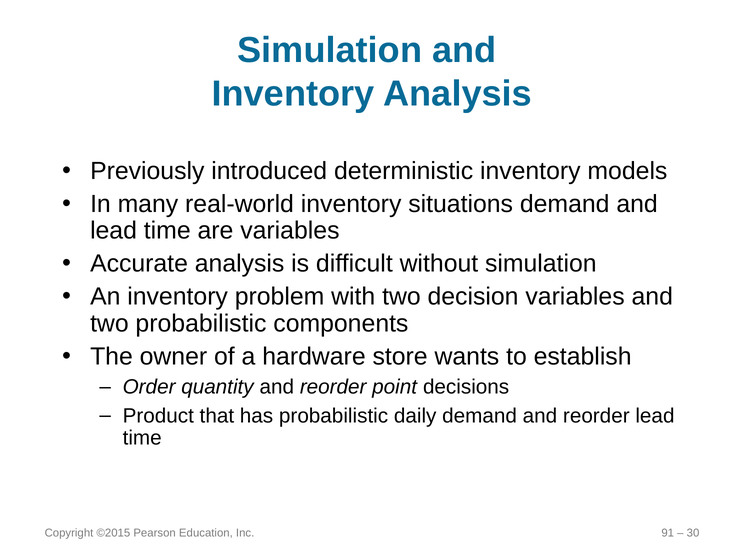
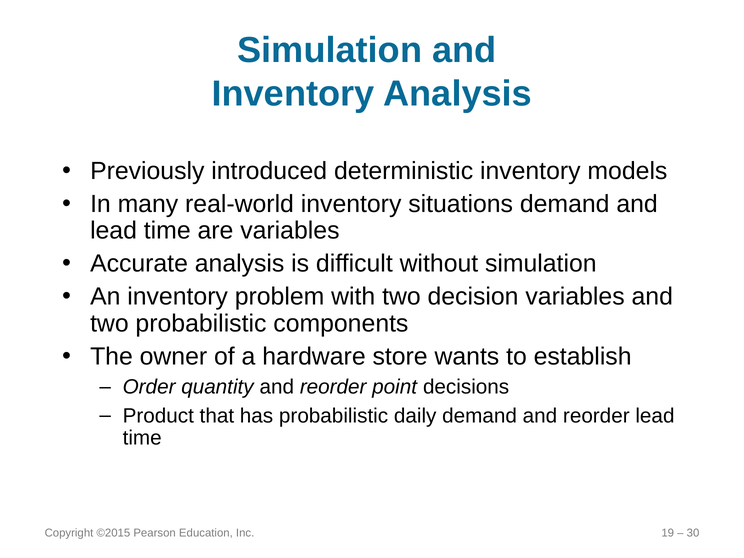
91: 91 -> 19 (668, 533)
